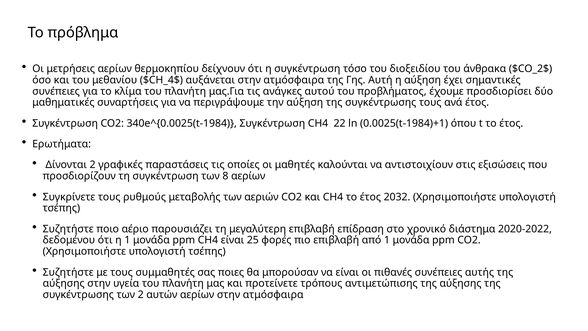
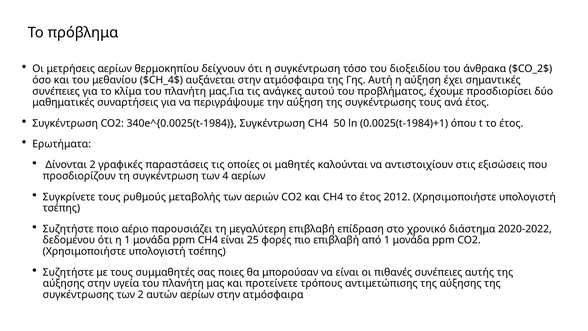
22: 22 -> 50 (340, 123)
8: 8 -> 4 (225, 176)
2032: 2032 -> 2012 (397, 197)
